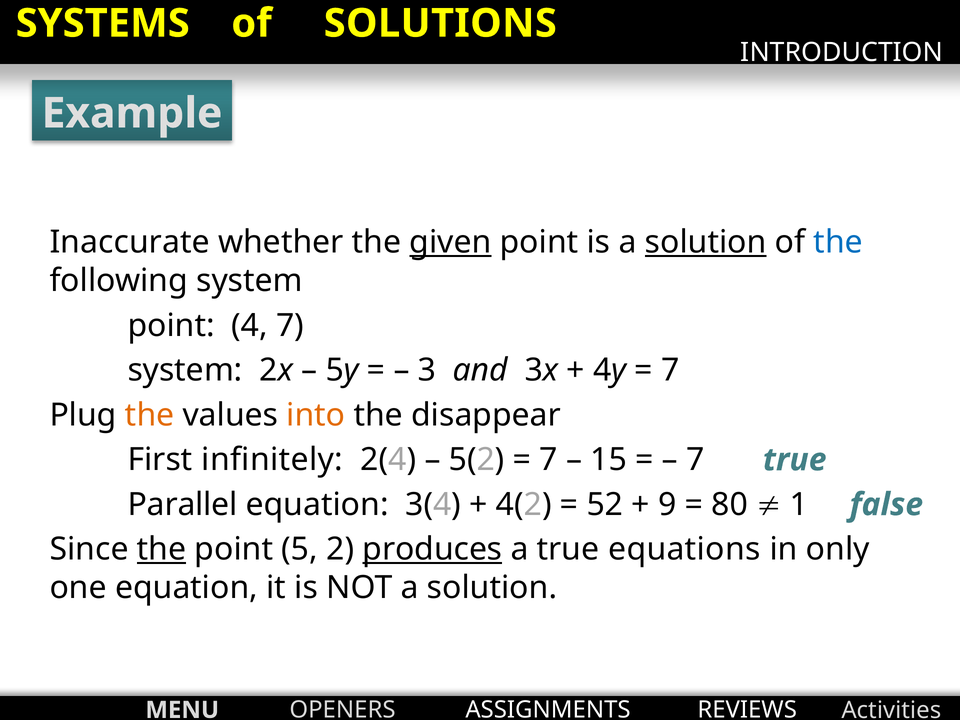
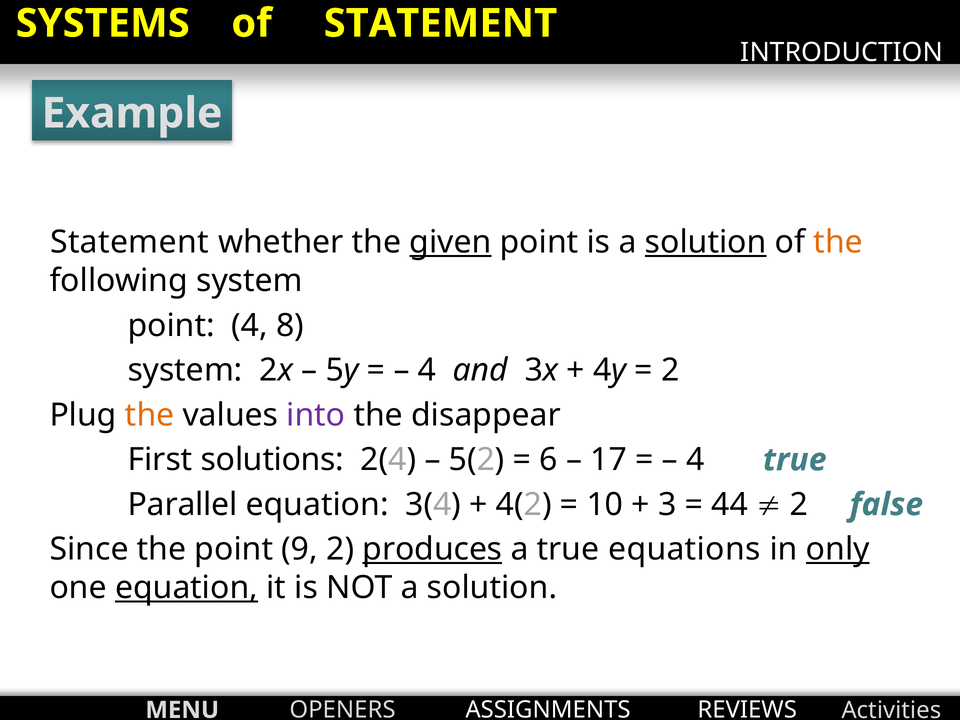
of SOLUTIONS: SOLUTIONS -> STATEMENT (440, 23)
Inaccurate: Inaccurate -> Statement (129, 242)
the colour: blue -> orange (838, 242)
4 7: 7 -> 8 (290, 325)
3: 3 -> 4 (427, 370)
7: 7 -> 2 (670, 370)
into colour: orange -> purple (316, 415)
infinitely: infinitely -> solutions (272, 460)
7: 7 -> 6 (549, 460)
15: 15 -> 17 (609, 460)
7: 7 -> 4 (695, 460)
52: 52 -> 10 (605, 505)
9: 9 -> 3 (667, 505)
80: 80 -> 44 (730, 505)
1: 1 -> 2 (799, 505)
the underline: present -> none (161, 549)
5: 5 -> 9 (300, 549)
only underline: none -> present (838, 549)
equation underline: none -> present (186, 588)
